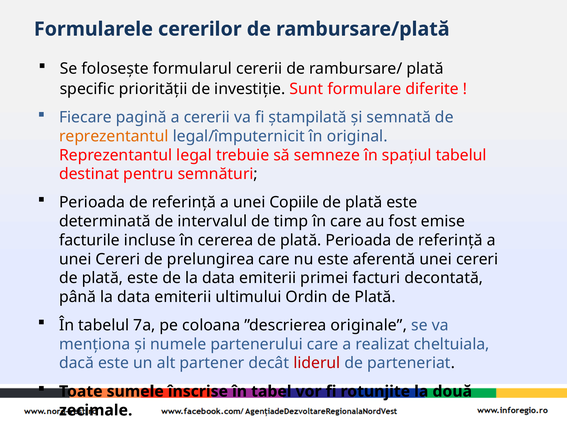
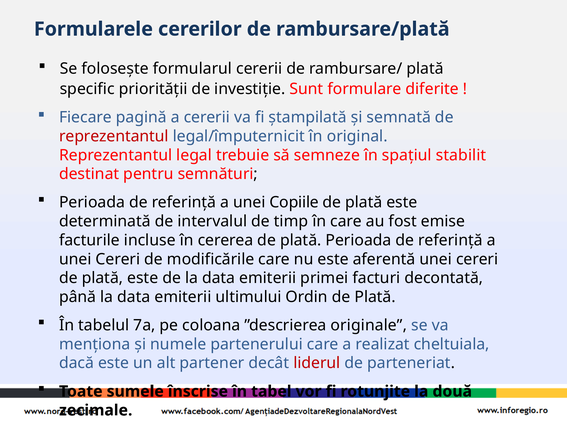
reprezentantul colour: orange -> red (114, 136)
spațiul tabelul: tabelul -> stabilit (461, 155)
prelungirea: prelungirea -> modificările (211, 259)
